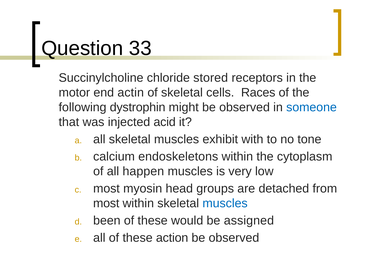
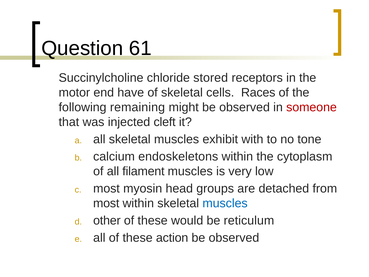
33: 33 -> 61 (140, 48)
actin: actin -> have (131, 93)
dystrophin: dystrophin -> remaining (137, 107)
someone colour: blue -> red (312, 107)
acid: acid -> cleft (165, 122)
happen: happen -> filament (143, 171)
been: been -> other (107, 220)
assigned: assigned -> reticulum (249, 220)
